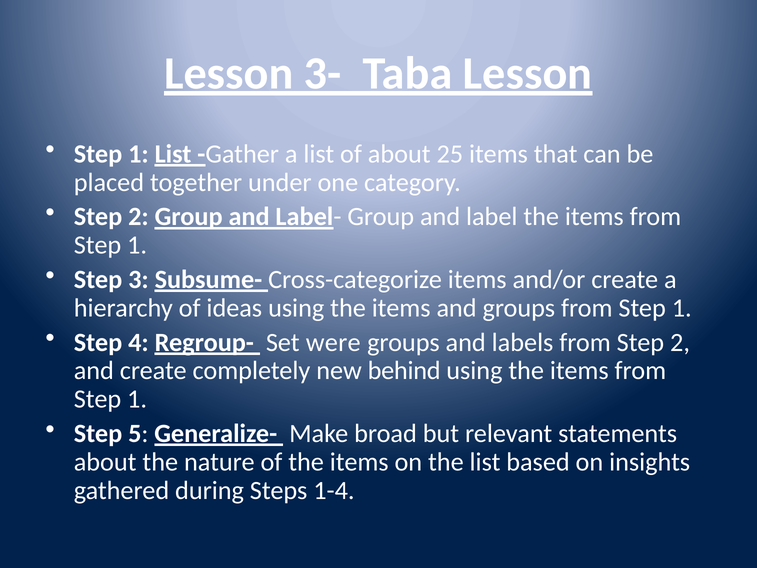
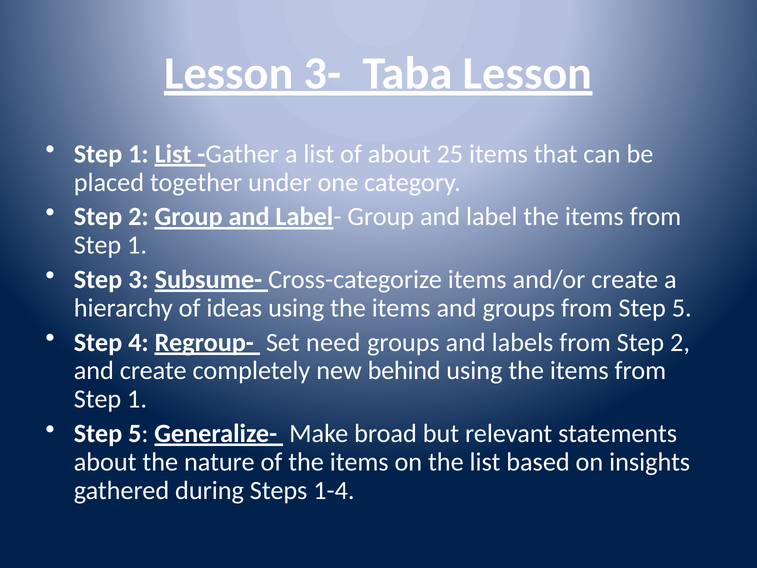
groups from Step 1: 1 -> 5 (682, 308)
were: were -> need (333, 342)
